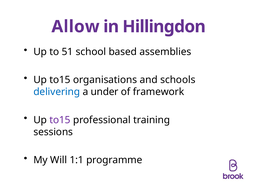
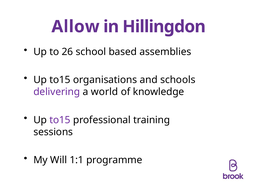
51: 51 -> 26 (67, 52)
delivering colour: blue -> purple (57, 92)
under: under -> world (104, 92)
framework: framework -> knowledge (159, 92)
